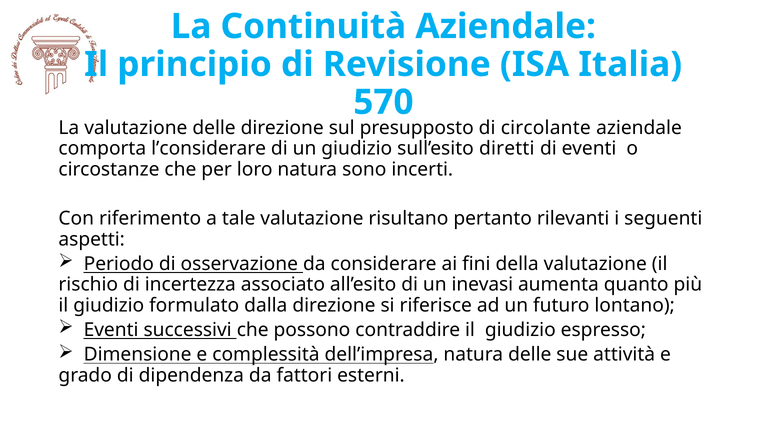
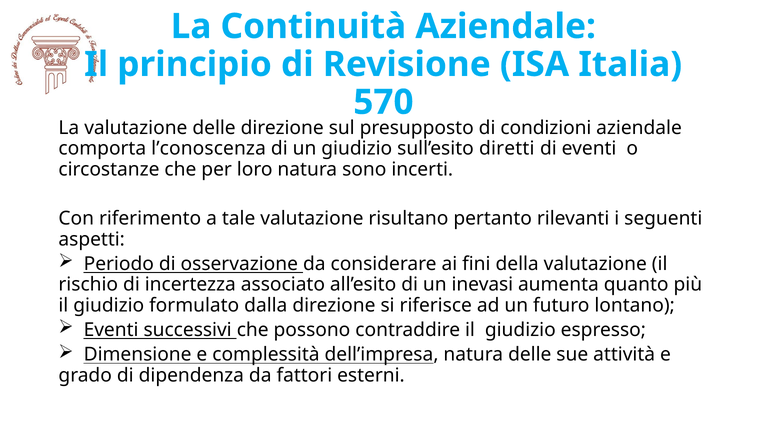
circolante: circolante -> condizioni (546, 128)
l’considerare: l’considerare -> l’conoscenza (209, 149)
